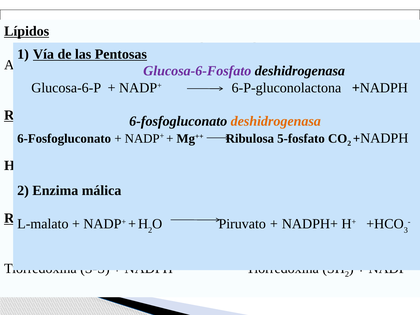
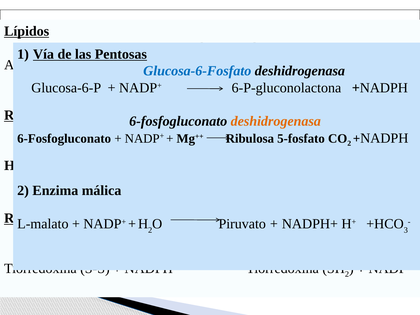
Glucosa-6-Fosfato colour: purple -> blue (197, 71)
